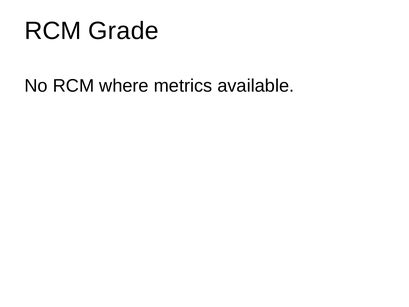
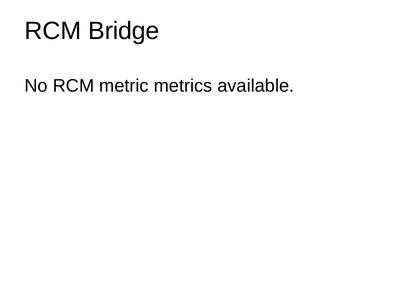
Grade: Grade -> Bridge (124, 31)
where: where -> metric (124, 86)
